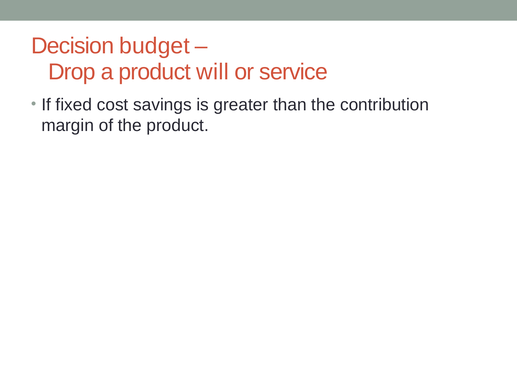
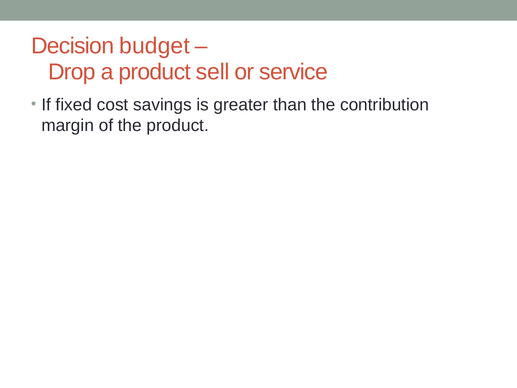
will: will -> sell (213, 72)
